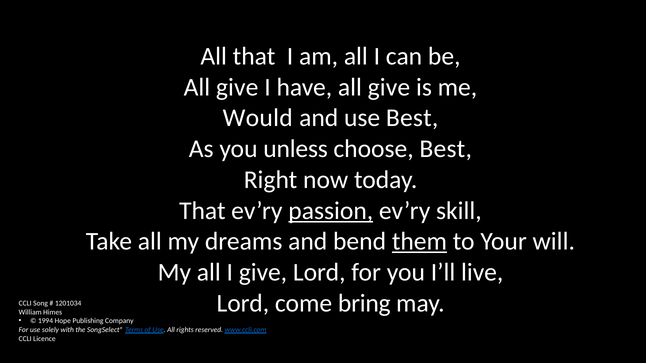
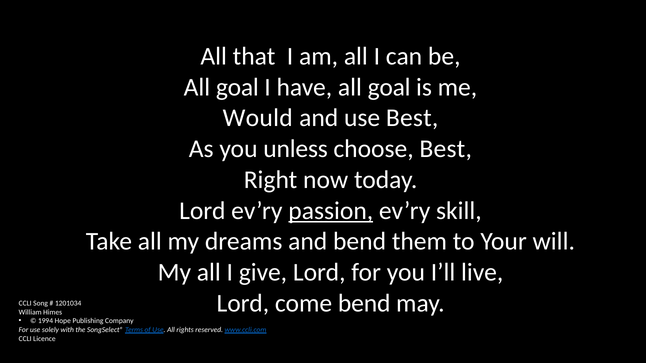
give: give -> goal (237, 87)
have all give: give -> goal (389, 87)
That: That -> Lord (202, 211)
them underline: present -> none (419, 242)
come bring: bring -> bend (364, 303)
